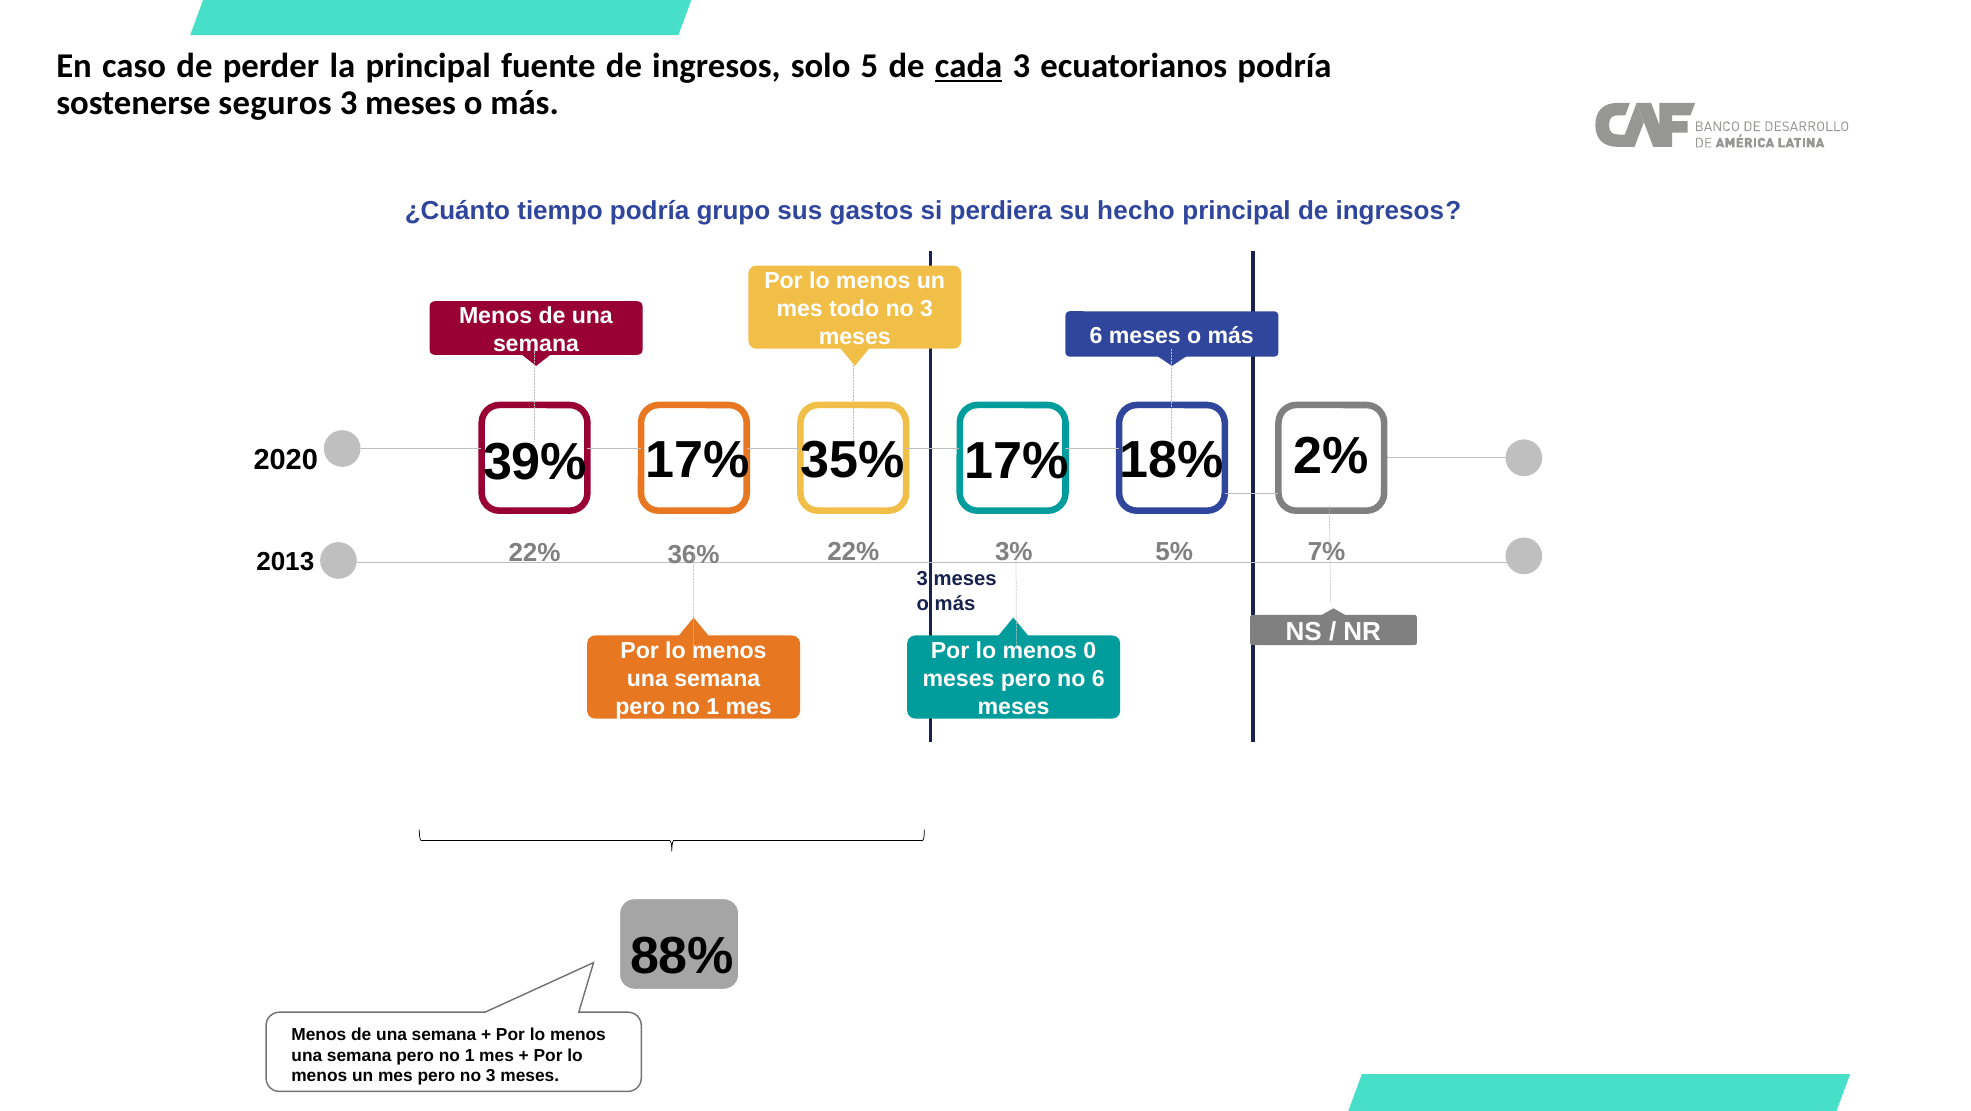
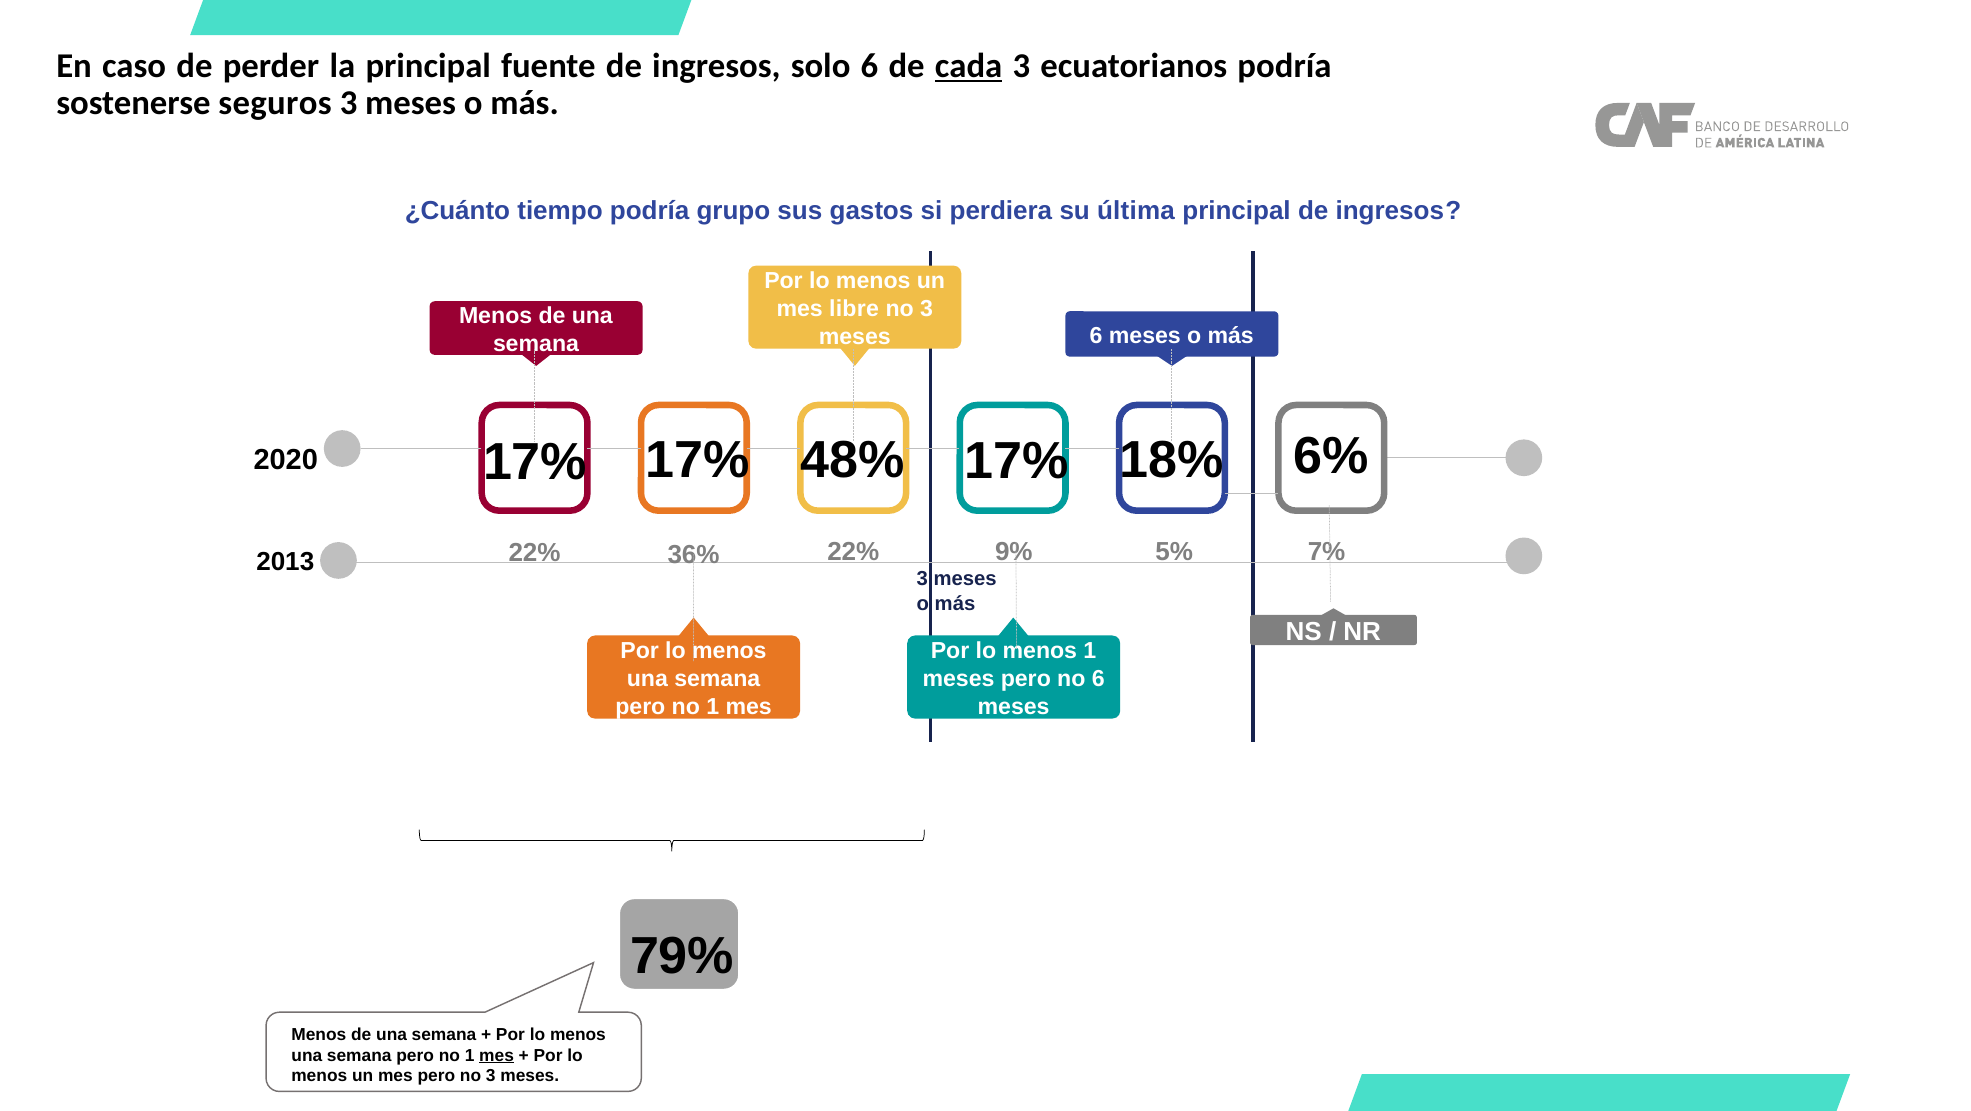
solo 5: 5 -> 6 (869, 66)
hecho: hecho -> última (1136, 211)
todo: todo -> libre (854, 309)
39%: 39% -> 17% (535, 462)
35%: 35% -> 48% (852, 460)
2%: 2% -> 6% (1331, 457)
3%: 3% -> 9% (1014, 552)
menos 0: 0 -> 1 (1090, 651)
88%: 88% -> 79% (682, 956)
mes underline: none -> present (497, 1056)
